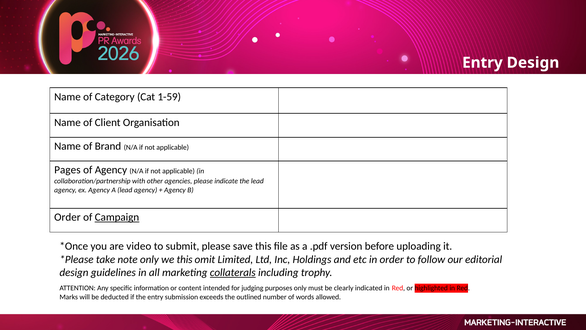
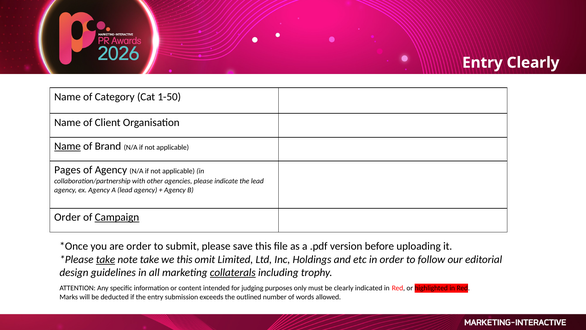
Entry Design: Design -> Clearly (533, 63)
1-59: 1-59 -> 1-50 (169, 97)
Name underline: none -> present (67, 146)
are video: video -> order (139, 246)
take underline: none -> present (106, 259)
note only: only -> take (149, 259)
